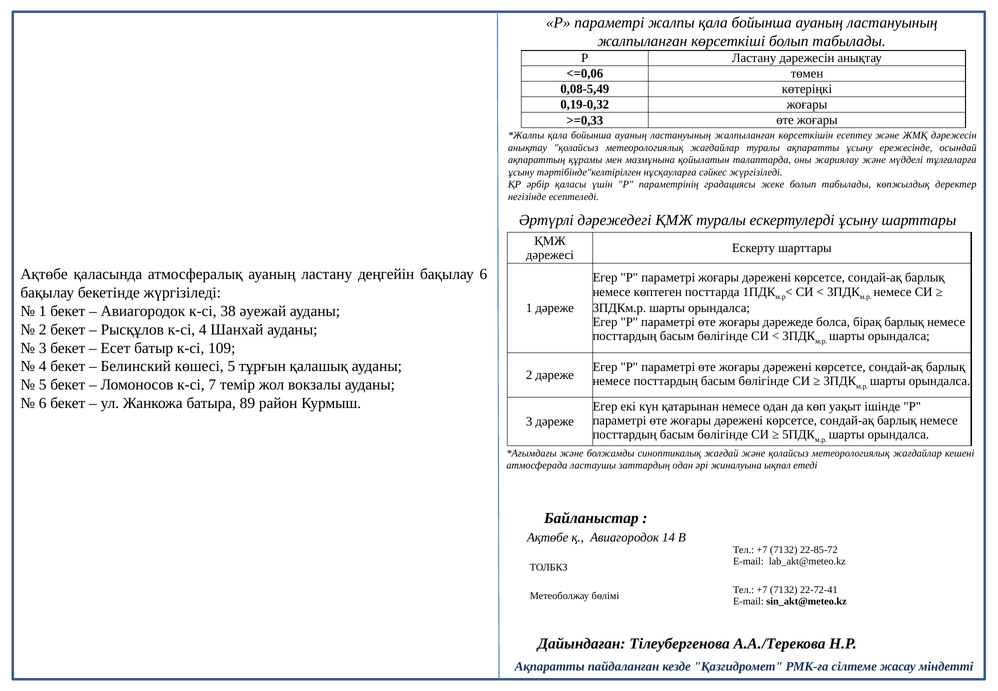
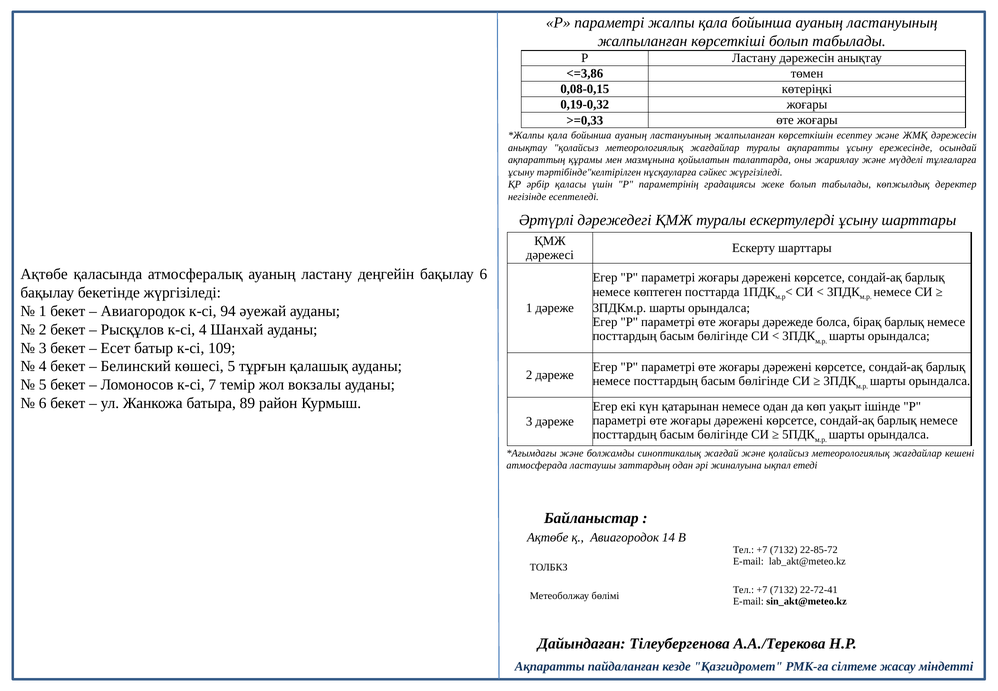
<=0,06: <=0,06 -> <=3,86 (585, 74)
0,08-5,49: 0,08-5,49 -> 0,08-0,15 (585, 89)
38: 38 -> 94 (228, 311)
